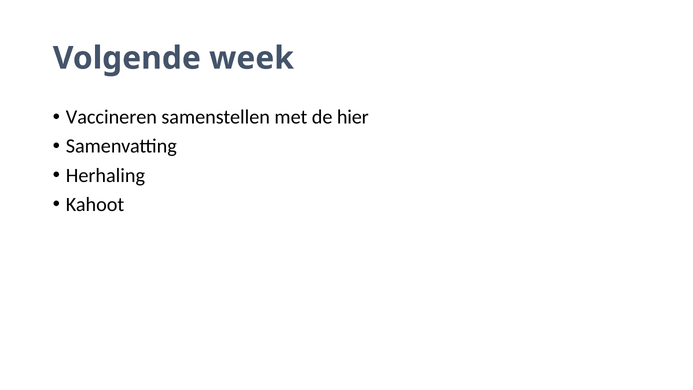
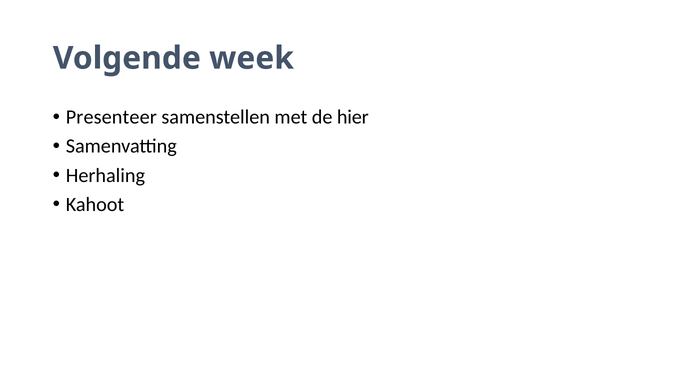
Vaccineren: Vaccineren -> Presenteer (111, 117)
